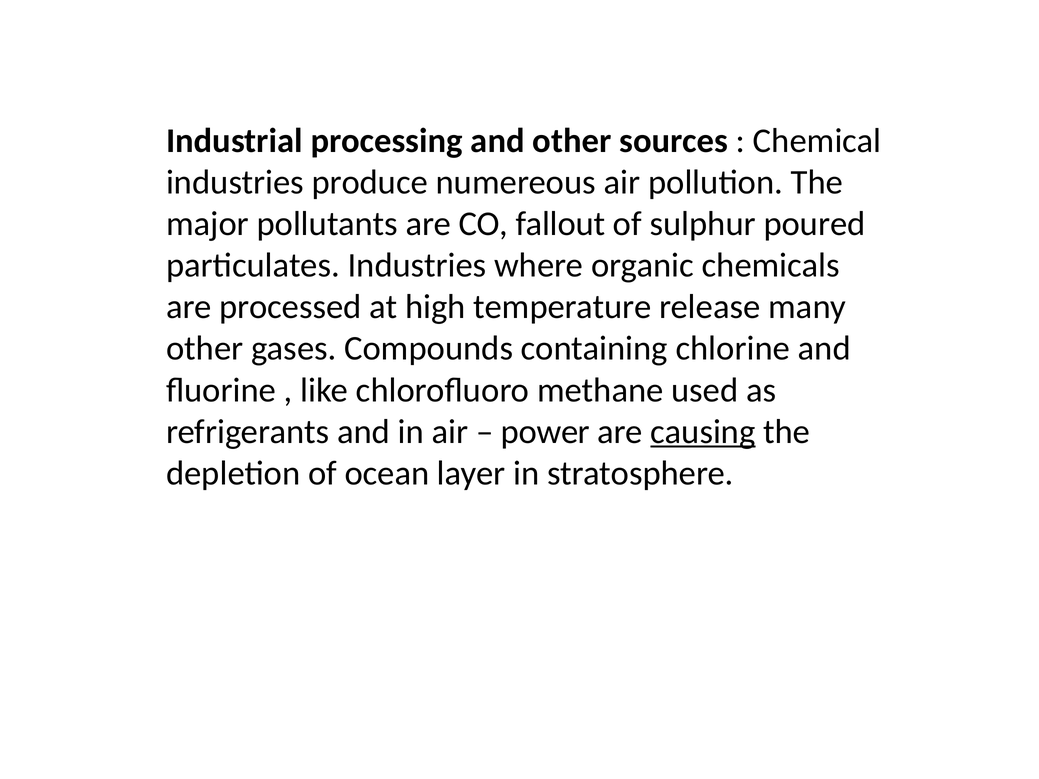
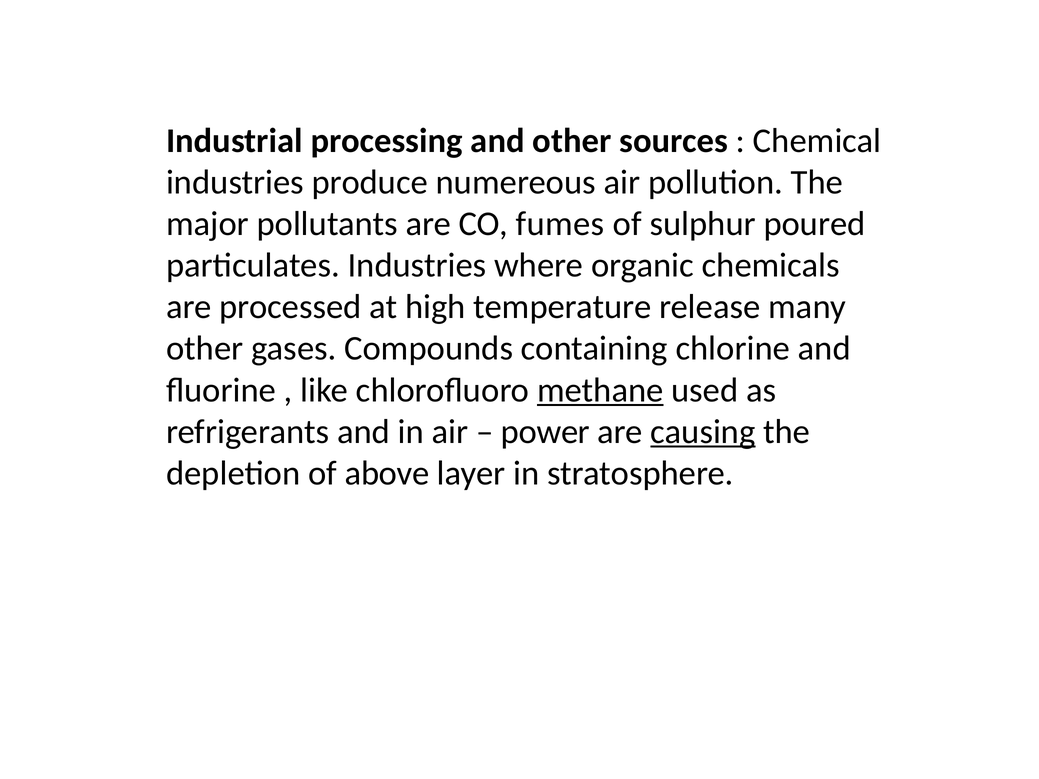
fallout: fallout -> fumes (560, 224)
methane underline: none -> present (600, 390)
ocean: ocean -> above (387, 473)
